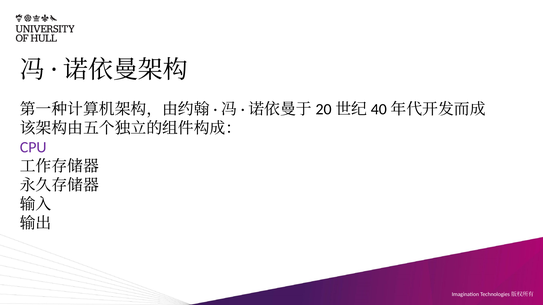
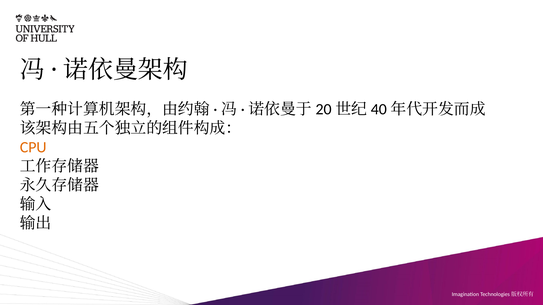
CPU colour: purple -> orange (33, 148)
